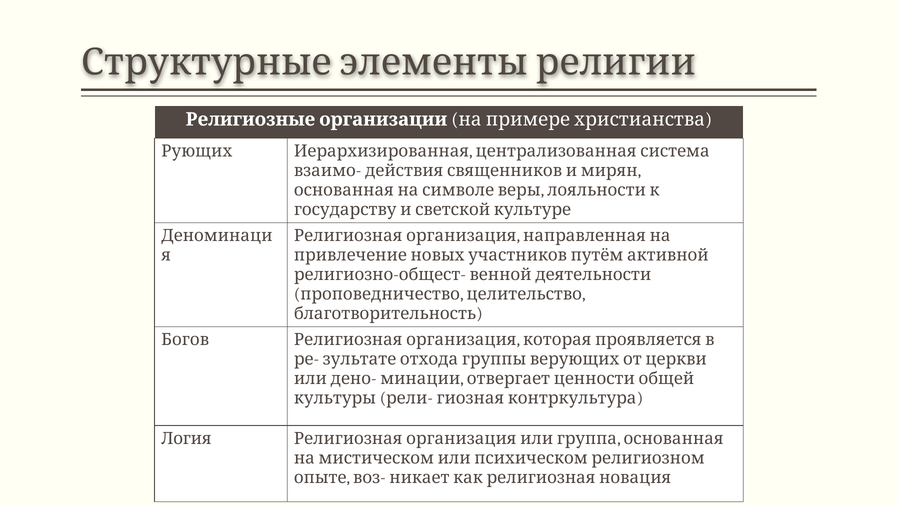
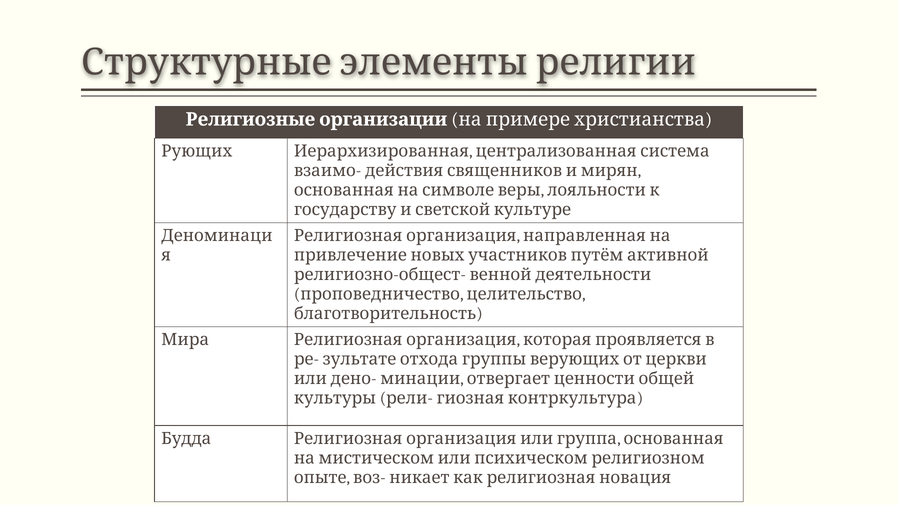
Богов: Богов -> Мира (185, 340)
Логия: Логия -> Будда (186, 439)
